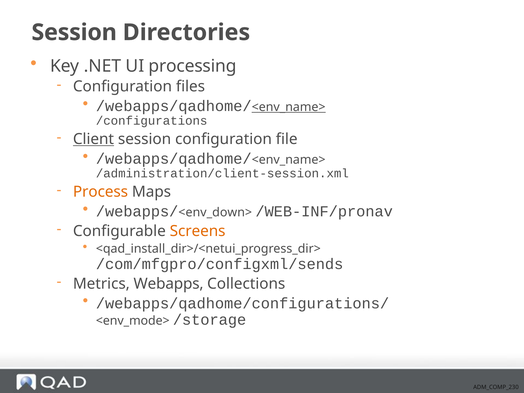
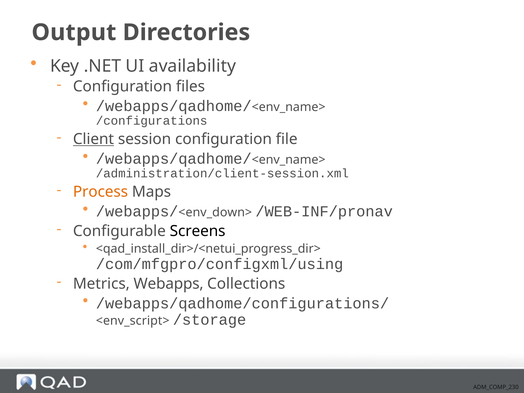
Session: Session -> Output (74, 32)
processing: processing -> availability (192, 66)
<env_name> underline: present -> none (289, 107)
Screens colour: orange -> black (198, 231)
/com/mfgpro/configxml/sends: /com/mfgpro/configxml/sends -> /com/mfgpro/configxml/using (220, 264)
<env_mode>: <env_mode> -> <env_script> (133, 321)
